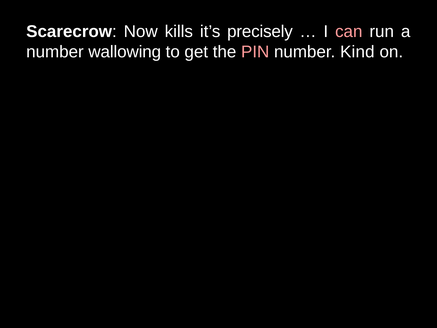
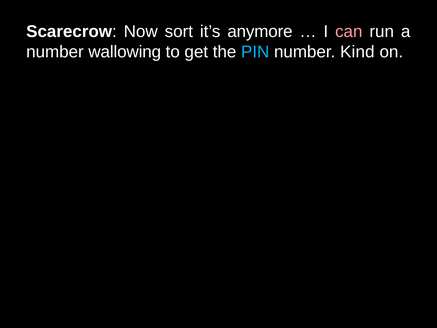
kills: kills -> sort (179, 31)
precisely: precisely -> anymore (260, 31)
PIN colour: pink -> light blue (255, 52)
